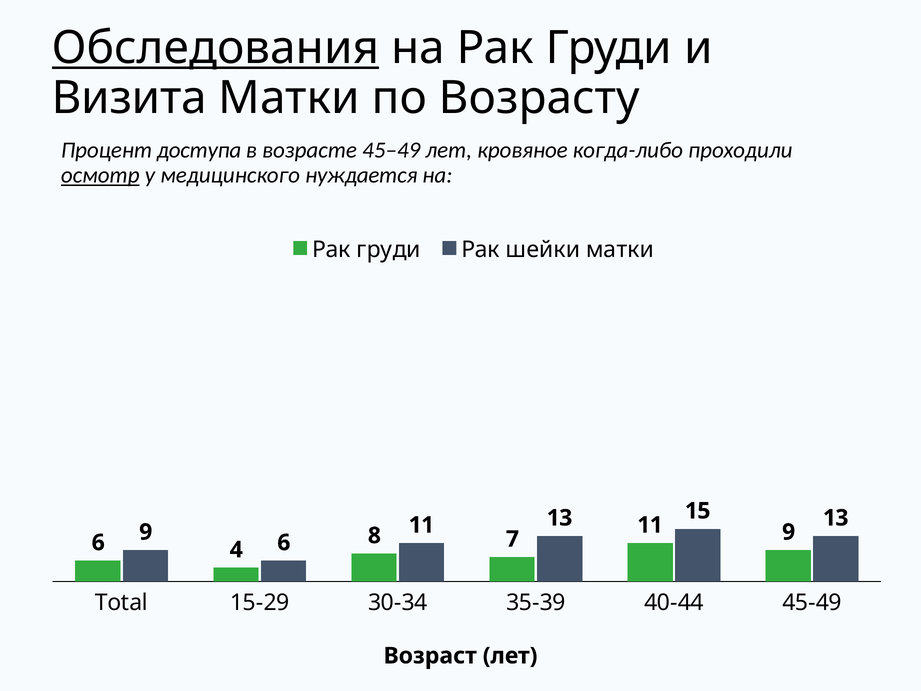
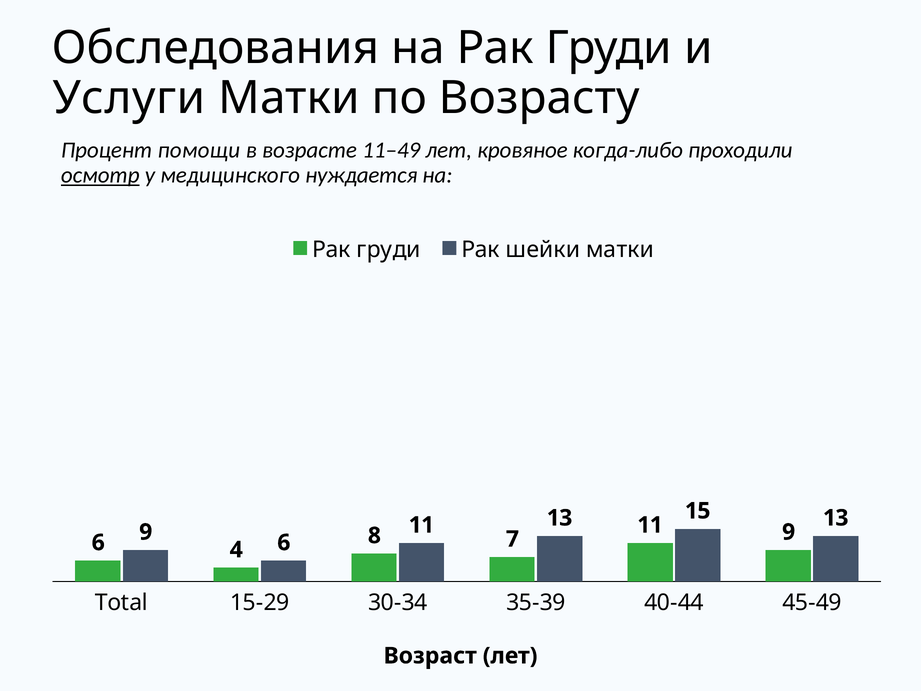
Обследования underline: present -> none (216, 48)
Визита: Визита -> Услуги (129, 98)
доступа: доступа -> помощи (199, 150)
45–49: 45–49 -> 11–49 (391, 150)
